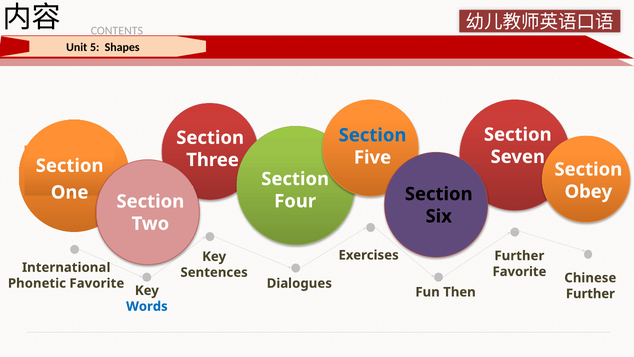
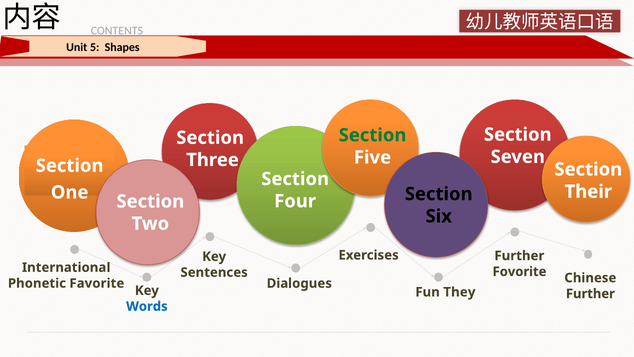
Section colour: blue -> green (373, 135)
Obey: Obey -> Their (588, 191)
Favorite: Favorite -> Fovorite (519, 271)
Then: Then -> They (459, 292)
